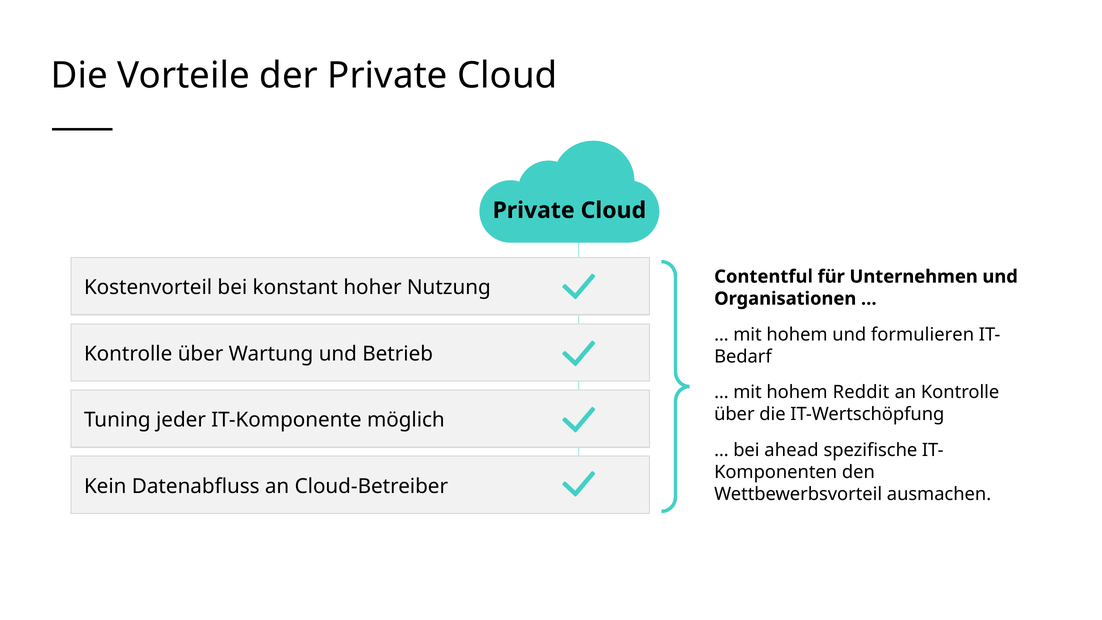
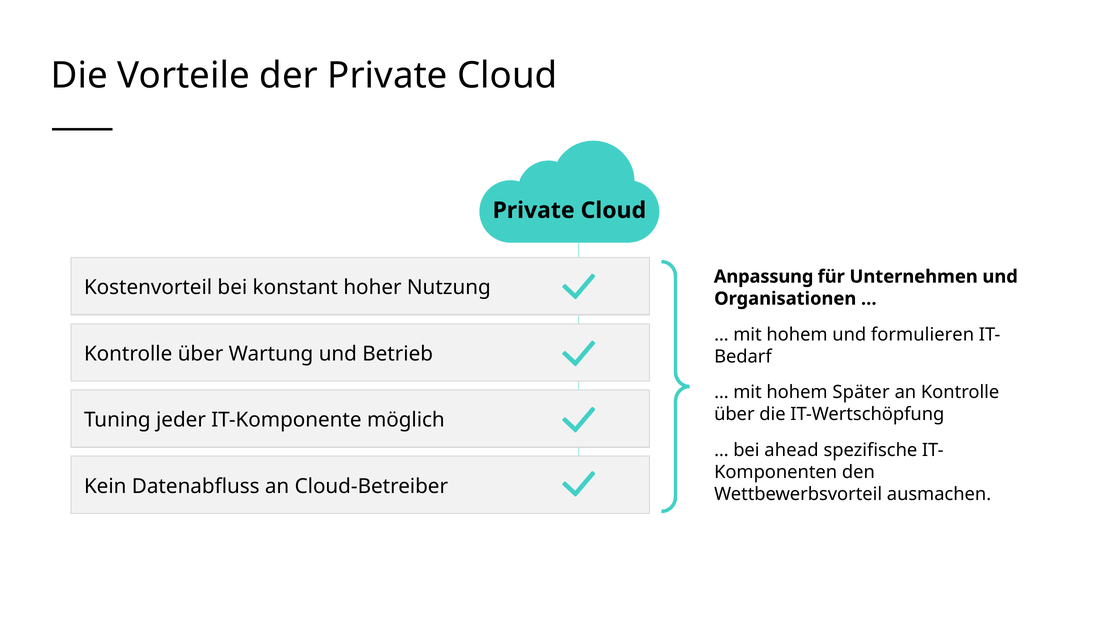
Contentful: Contentful -> Anpassung (764, 277)
Reddit: Reddit -> Später (861, 392)
